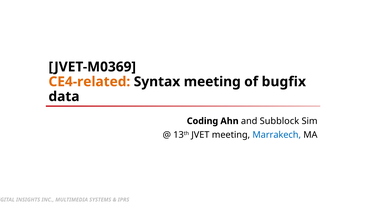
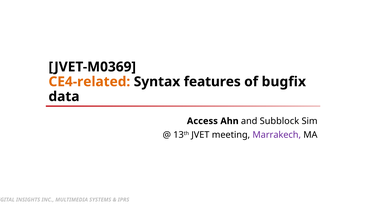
Syntax meeting: meeting -> features (212, 82)
Coding: Coding -> Access (202, 121)
Marrakech colour: blue -> purple (277, 135)
